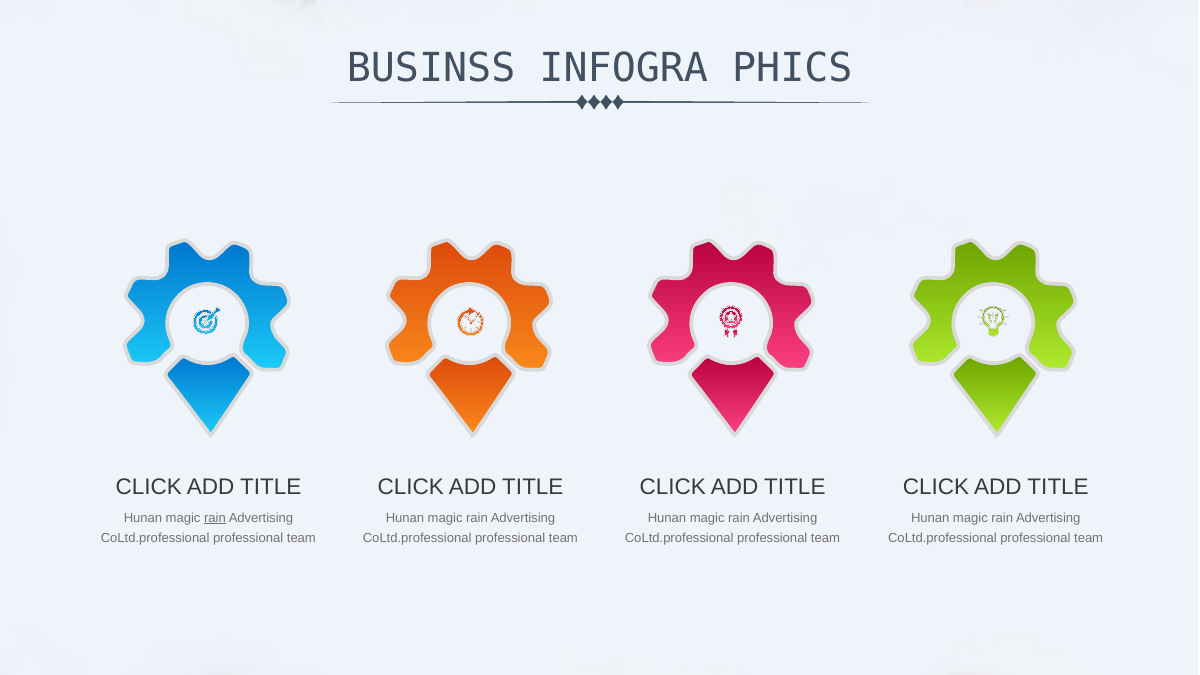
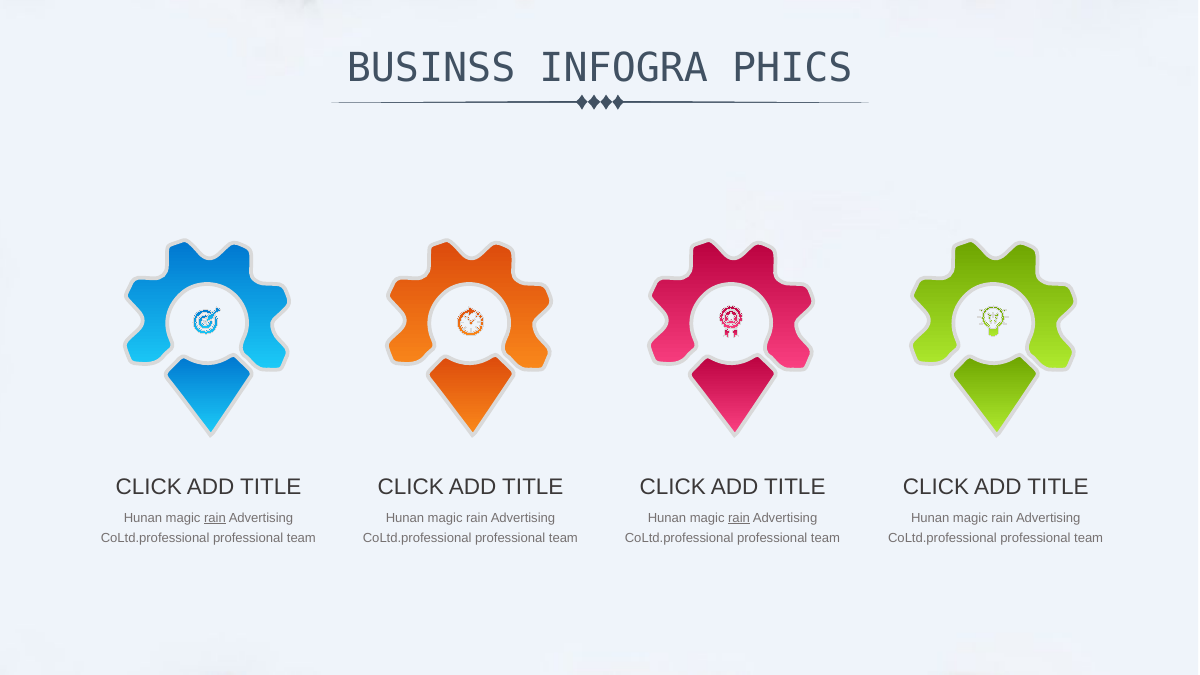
rain underline: none -> present (739, 518)
